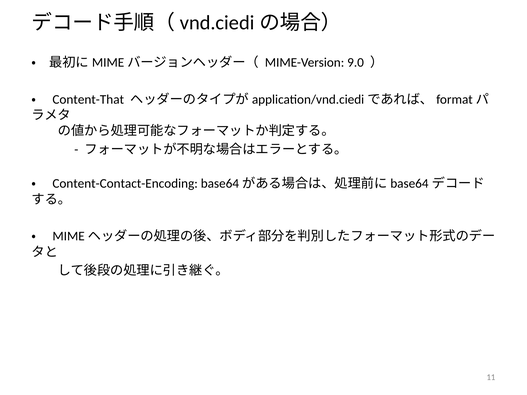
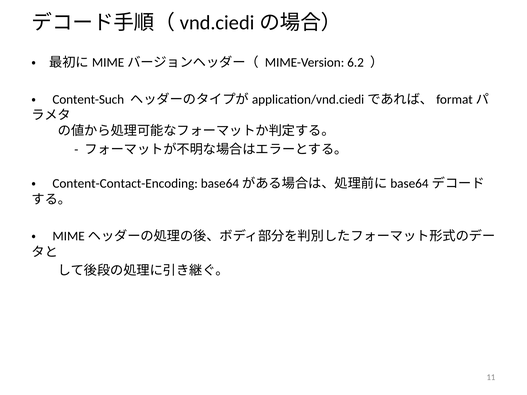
9.0: 9.0 -> 6.2 (356, 63)
Content-That: Content-That -> Content-Such (88, 99)
